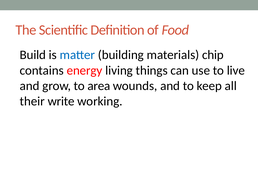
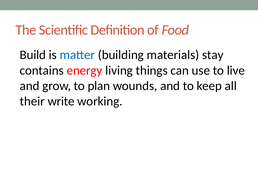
chip: chip -> stay (213, 55)
area: area -> plan (99, 86)
